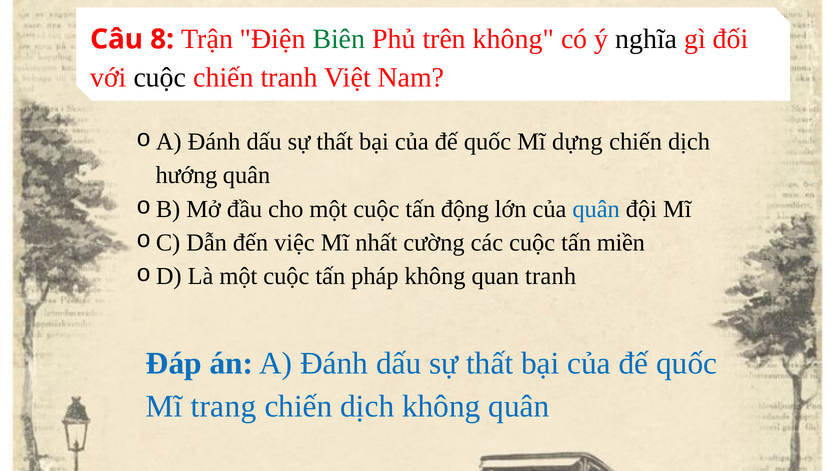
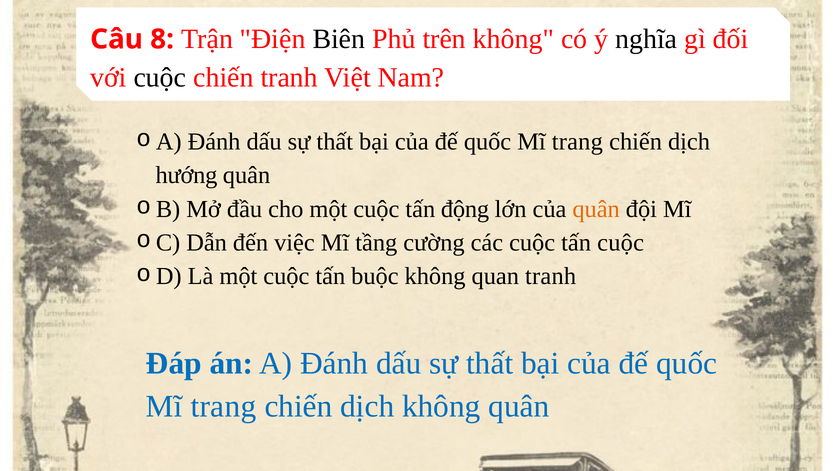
Biên colour: green -> black (339, 39)
dựng: dựng -> trang (577, 142)
quân colour: blue -> orange (596, 209)
nhất: nhất -> tầng (376, 243)
tấn miền: miền -> cuộc (621, 243)
pháp: pháp -> buộc (375, 276)
